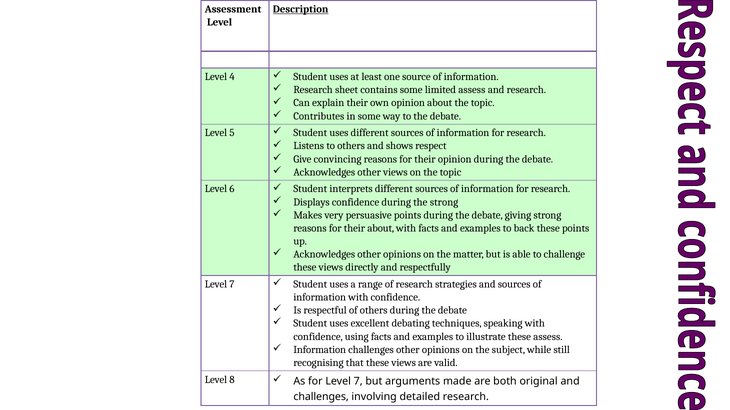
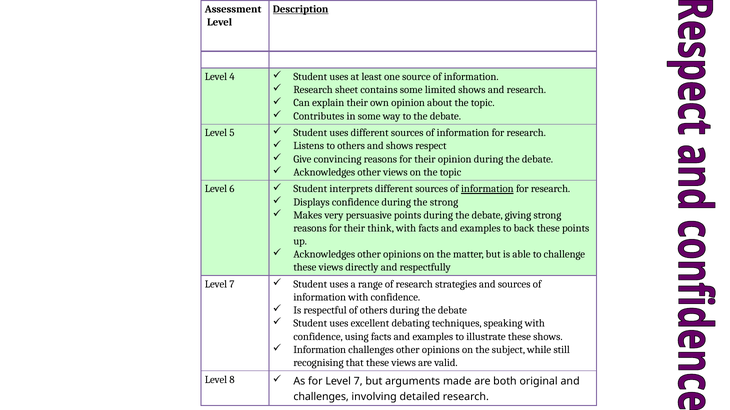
limited assess: assess -> shows (472, 90)
information underline: none -> present (487, 189)
their about: about -> think (381, 229)
these assess: assess -> shows (548, 337)
